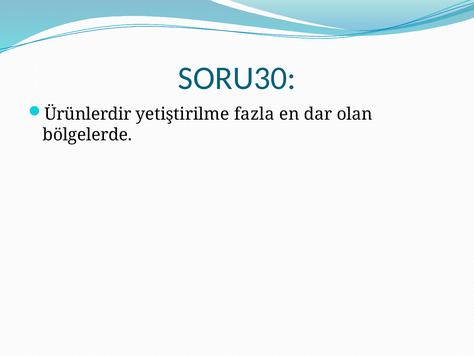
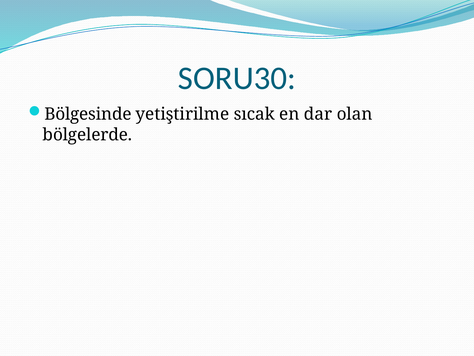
Ürünlerdir: Ürünlerdir -> Bölgesinde (88, 114)
fazla: fazla -> sıcak (254, 114)
